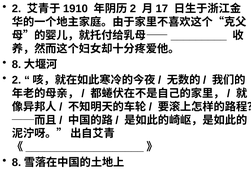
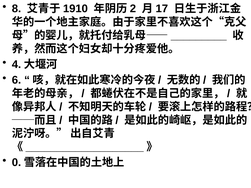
2: 2 -> 8 (17, 9)
8: 8 -> 4 (17, 65)
2: 2 -> 6 (17, 80)
8: 8 -> 0 (17, 163)
